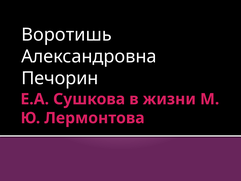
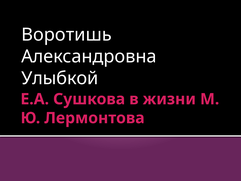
Печорин: Печорин -> Улыбкой (60, 78)
